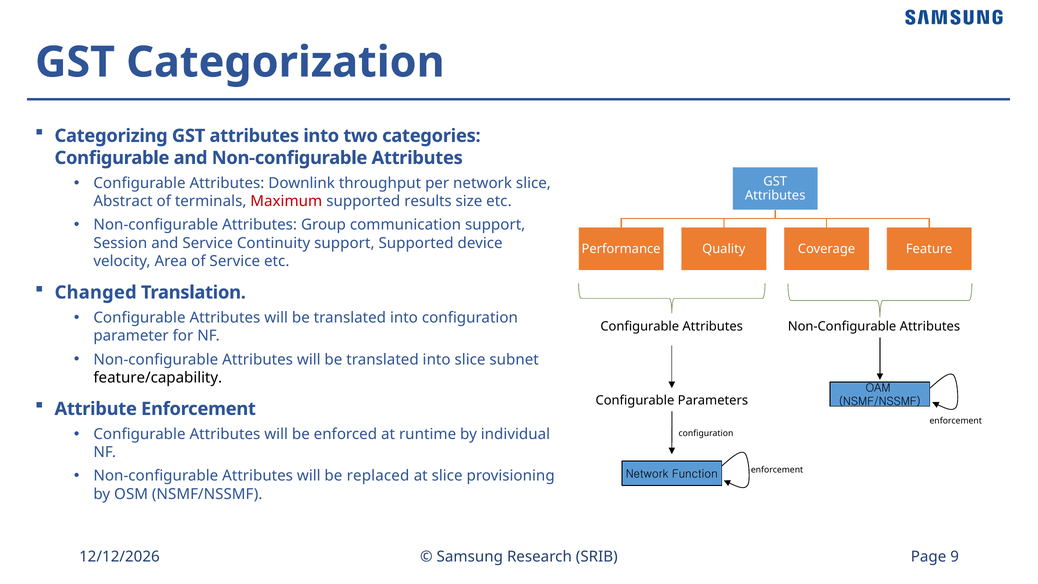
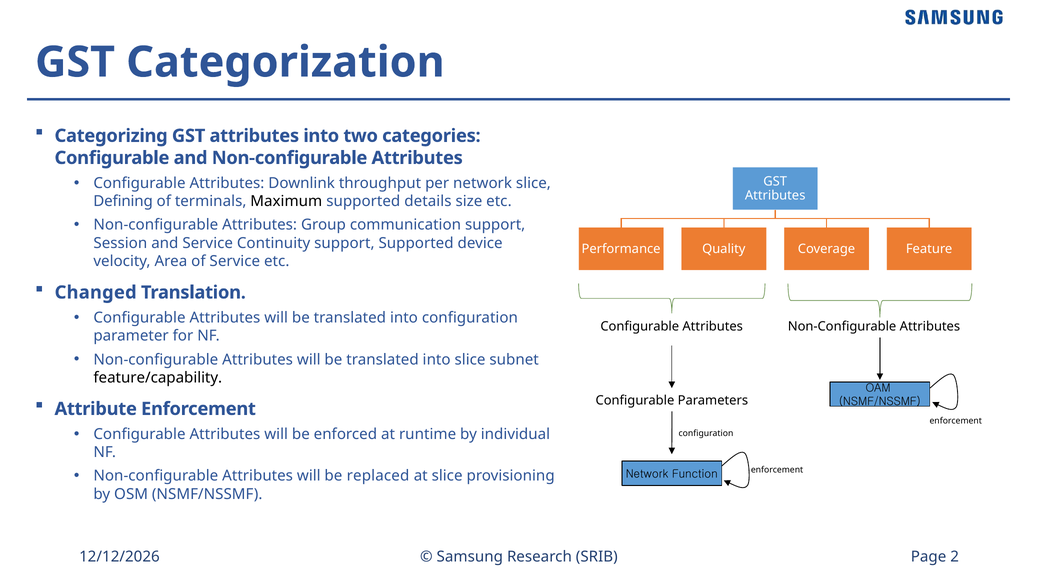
Abstract: Abstract -> Defining (123, 201)
Maximum colour: red -> black (286, 201)
results: results -> details (428, 201)
9: 9 -> 2 (955, 557)
